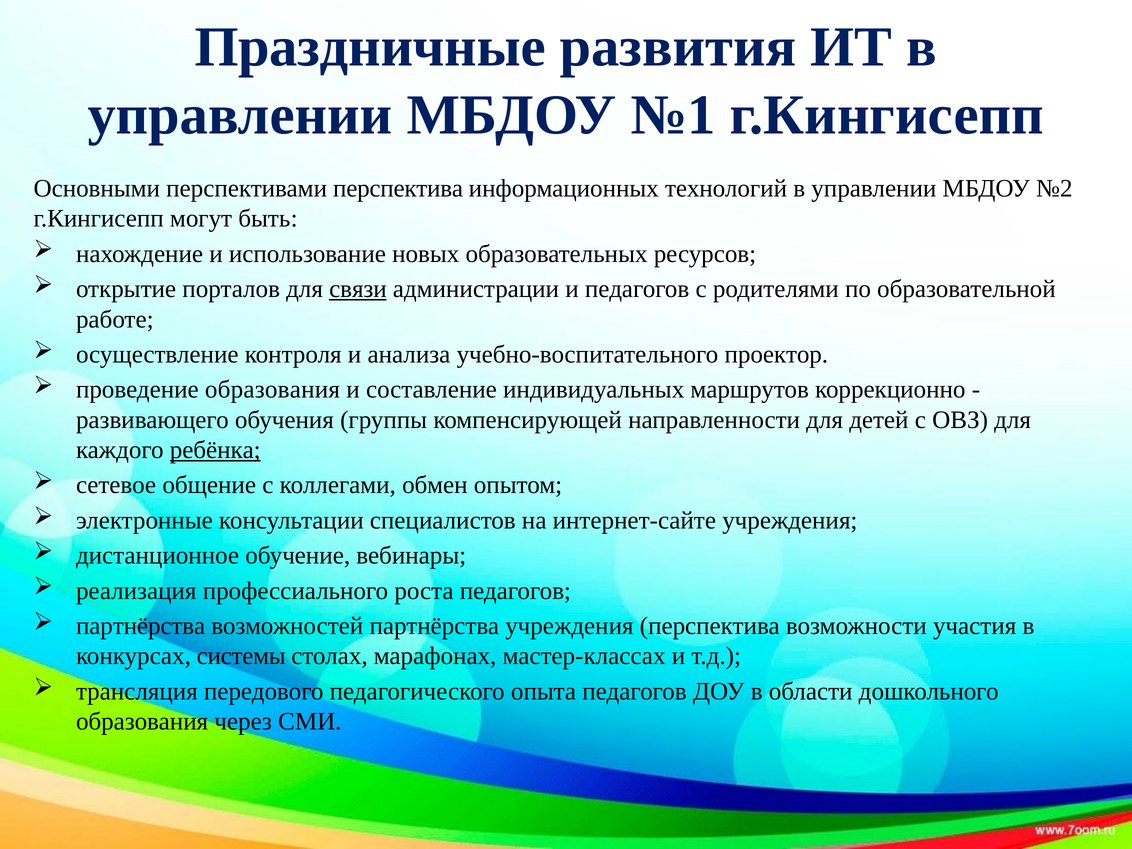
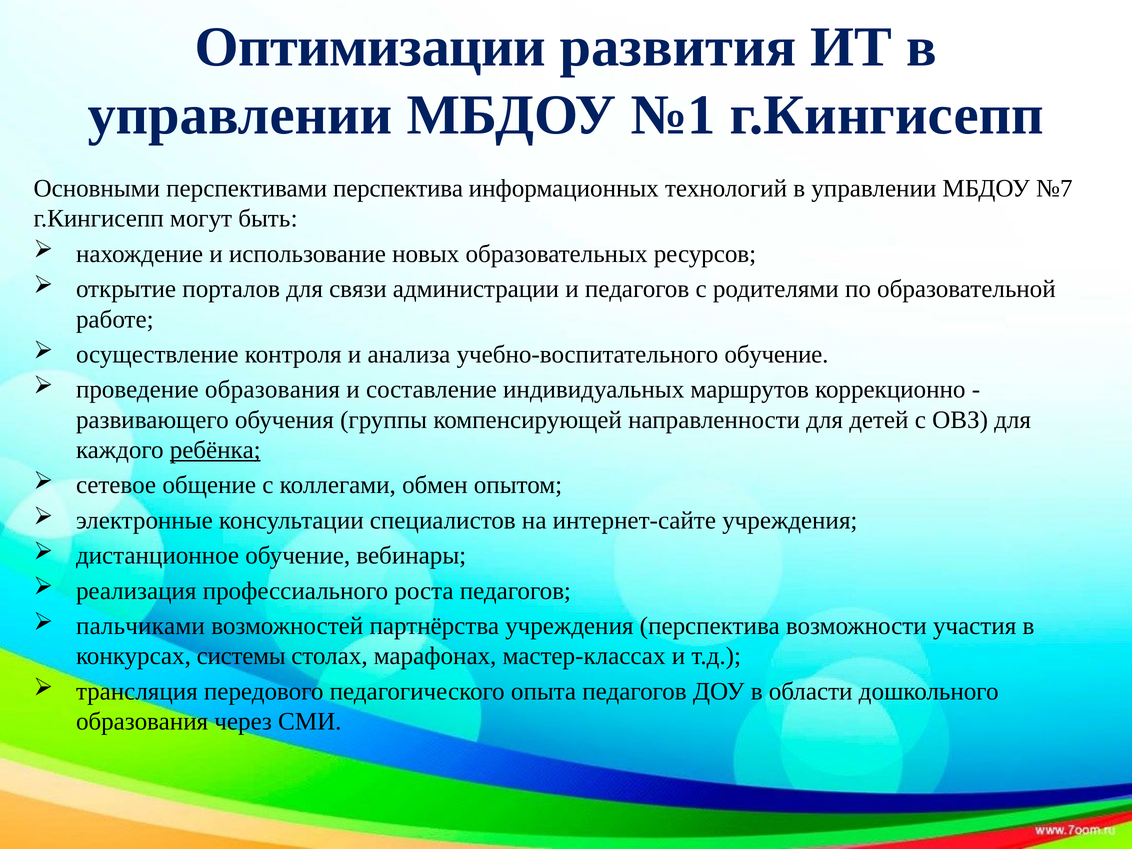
Праздничные: Праздничные -> Оптимизации (370, 47)
№2: №2 -> №7 (1054, 188)
связи underline: present -> none (358, 289)
учебно-воспитательного проектор: проектор -> обучение (776, 354)
партнёрства: партнёрства -> пальчиками (140, 626)
